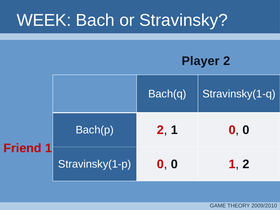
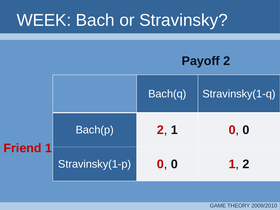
Player: Player -> Payoff (201, 61)
